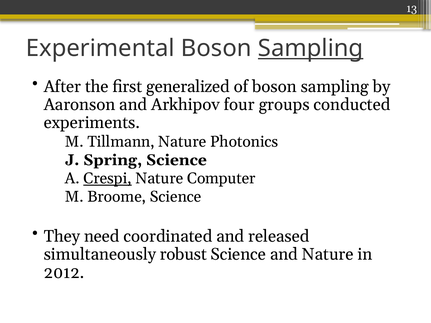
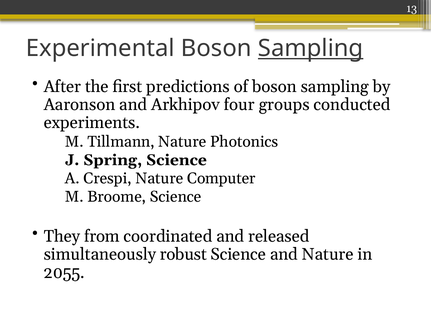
generalized: generalized -> predictions (188, 87)
Crespi underline: present -> none (107, 179)
need: need -> from (102, 236)
2012: 2012 -> 2055 (64, 273)
